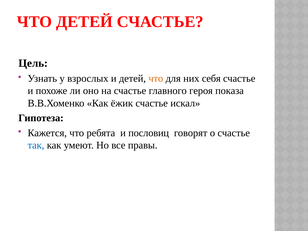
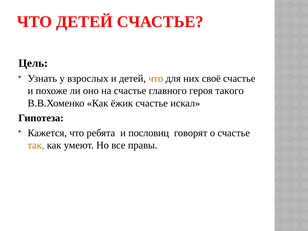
себя: себя -> своё (211, 79)
показа: показа -> такого (230, 91)
так colour: blue -> orange (36, 145)
